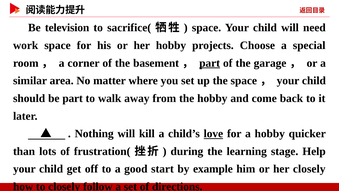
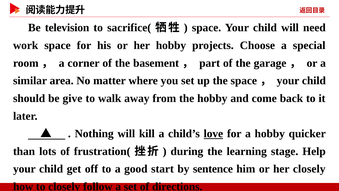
part underline: present -> none (210, 63)
be part: part -> give (72, 98)
example: example -> sentence (213, 169)
